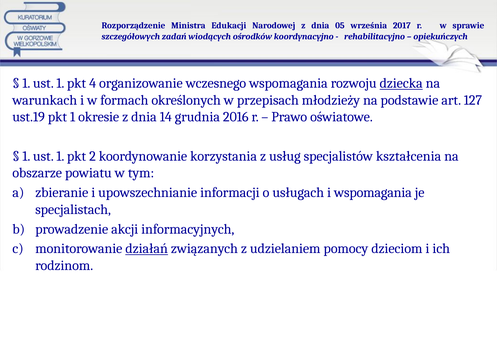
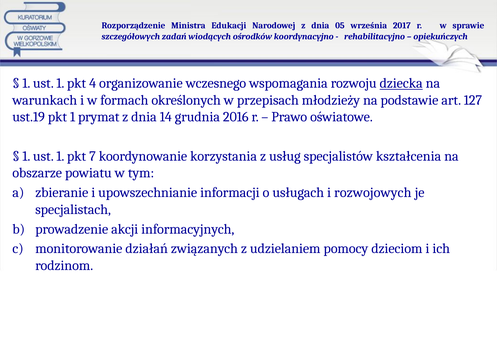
okresie: okresie -> prymat (99, 117)
2: 2 -> 7 (92, 156)
i wspomagania: wspomagania -> rozwojowych (373, 193)
działań underline: present -> none (147, 249)
